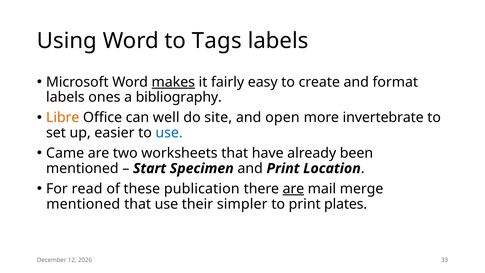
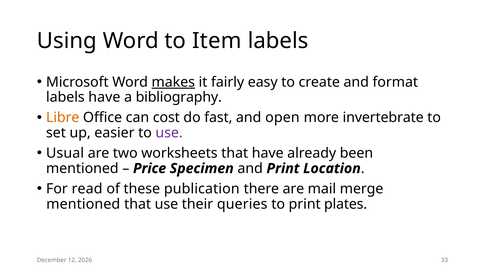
Tags: Tags -> Item (217, 41)
labels ones: ones -> have (104, 97)
well: well -> cost (166, 118)
site: site -> fast (218, 118)
use colour: blue -> purple (169, 133)
Came: Came -> Usual (65, 153)
Start: Start -> Price (150, 168)
are underline: present -> none (293, 189)
simpler: simpler -> queries (242, 204)
